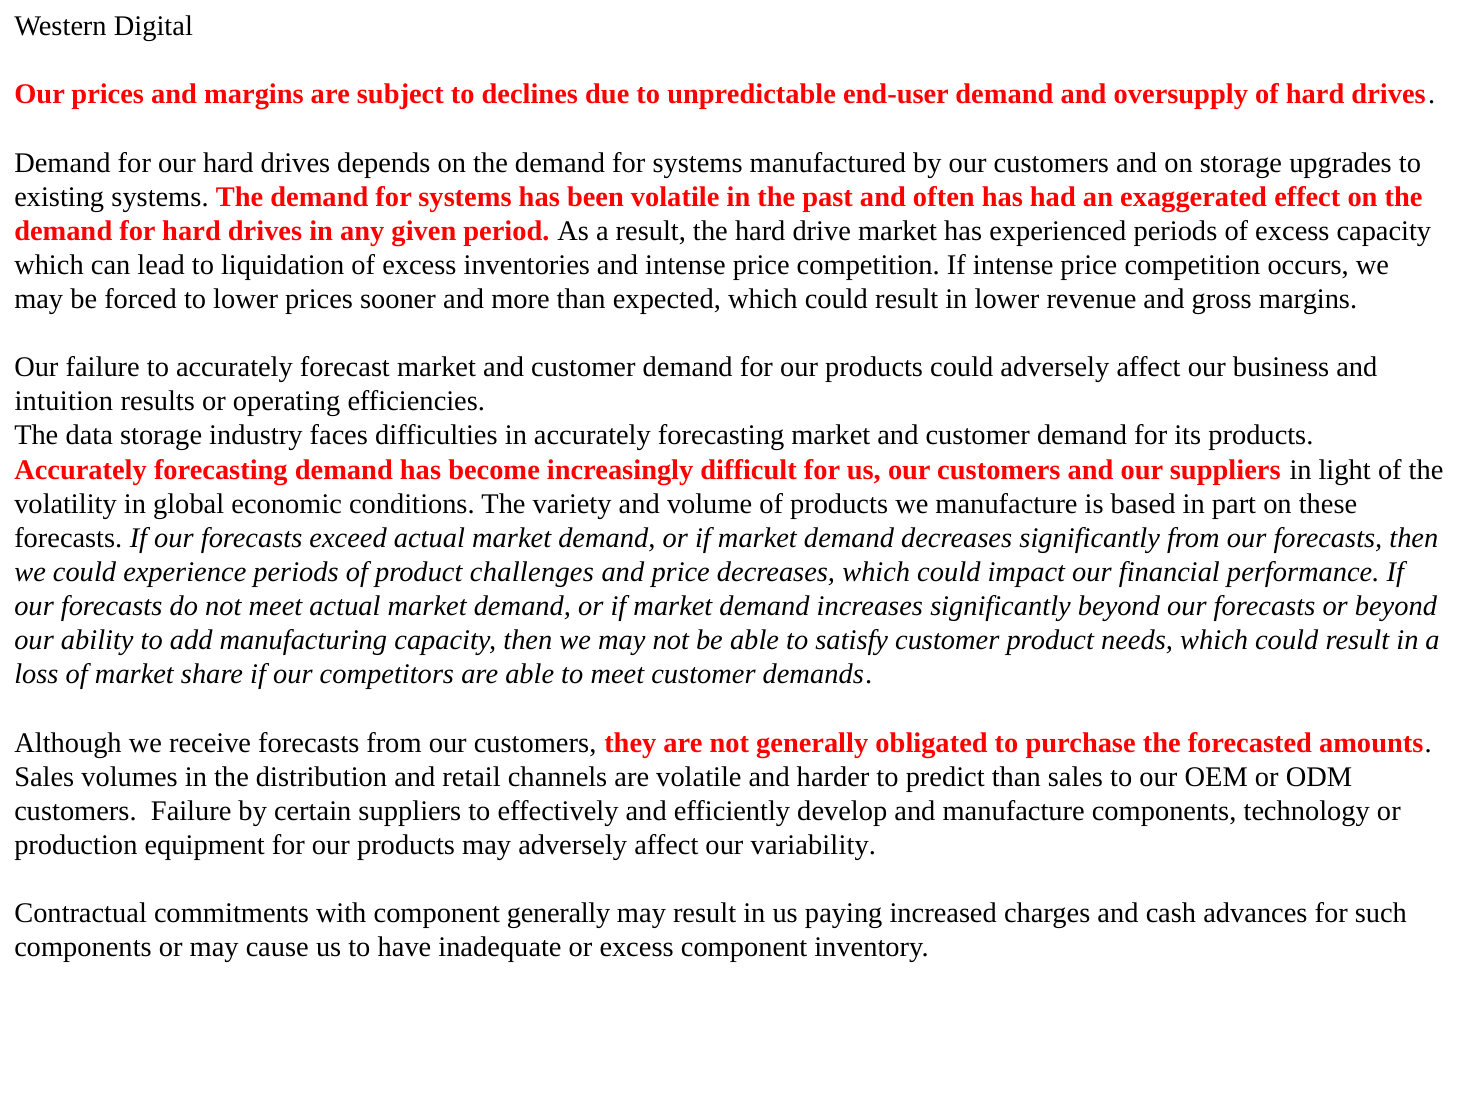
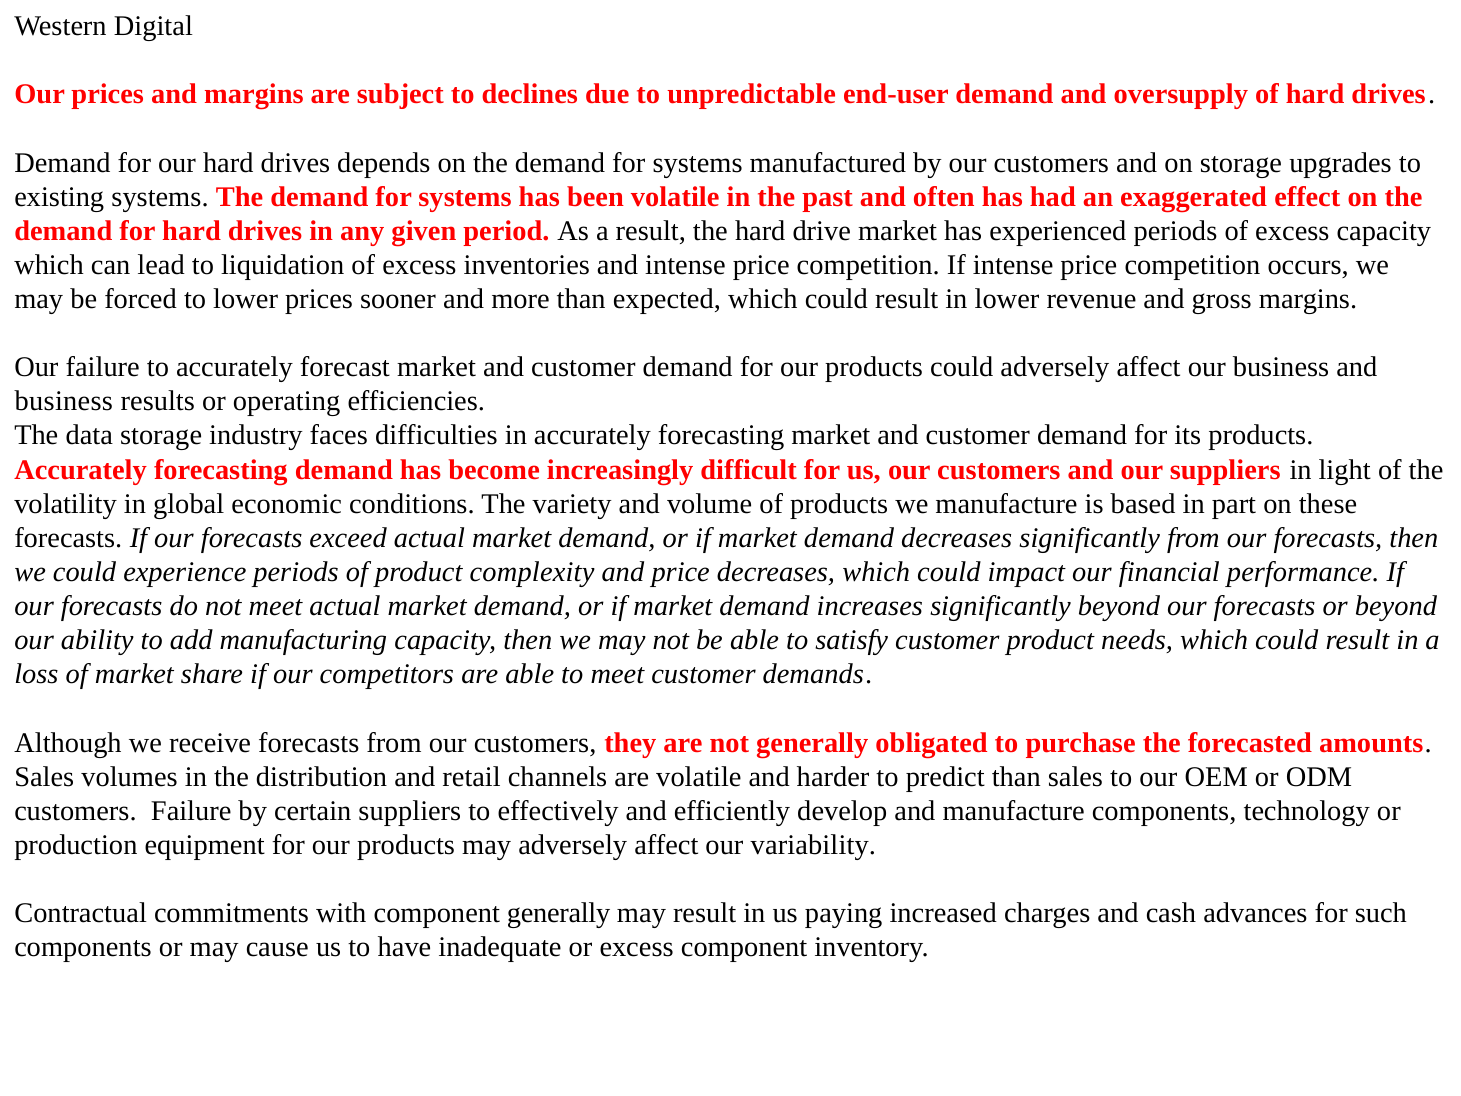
intuition: intuition -> business (64, 401)
challenges: challenges -> complexity (532, 572)
